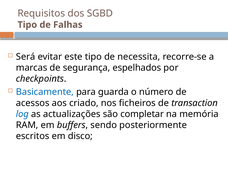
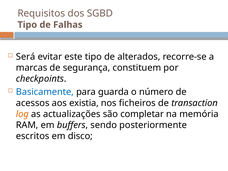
necessita: necessita -> alterados (139, 57)
espelhados: espelhados -> constituem (137, 68)
criado: criado -> existia (84, 103)
log colour: blue -> orange (22, 114)
